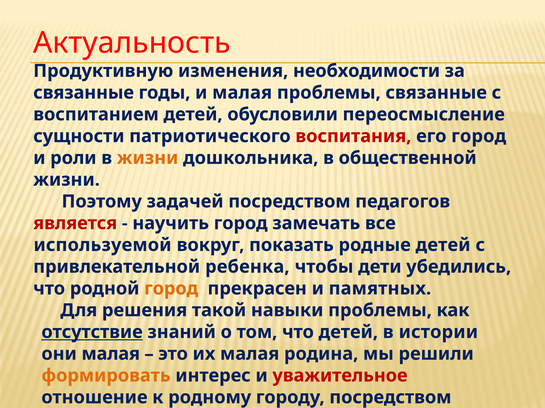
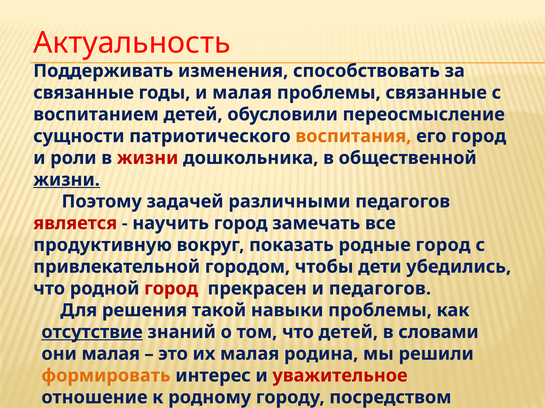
Продуктивную: Продуктивную -> Поддерживать (103, 71)
необходимости: необходимости -> способствовать (366, 71)
воспитания colour: red -> orange (353, 136)
жизни colour: orange -> red (148, 158)
жизни underline: none -> present (67, 180)
задачей посредством: посредством -> различными (289, 202)
используемой: используемой -> продуктивную (103, 245)
родные детей: детей -> город (443, 245)
ребенка: ребенка -> городом (247, 267)
город colour: orange -> red (171, 289)
и памятных: памятных -> педагогов (380, 289)
истории: истории -> словами (438, 333)
